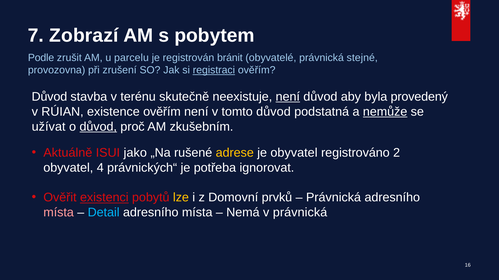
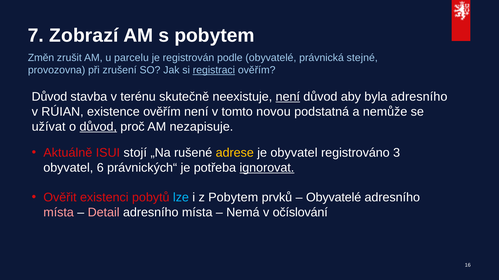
Podle: Podle -> Změn (41, 58)
bránit: bránit -> podle (230, 58)
byla provedený: provedený -> adresního (419, 97)
tomto důvod: důvod -> novou (273, 112)
nemůže underline: present -> none (385, 112)
zkušebním: zkušebním -> nezapisuje (201, 127)
jako: jako -> stojí (135, 153)
2: 2 -> 3 (397, 153)
4: 4 -> 6 (100, 168)
ignorovat underline: none -> present (267, 168)
existenci underline: present -> none (104, 198)
lze colour: yellow -> light blue (181, 198)
z Domovní: Domovní -> Pobytem (233, 198)
Právnická: Právnická -> Obyvatelé (334, 198)
Detail colour: light blue -> pink (104, 213)
v právnická: právnická -> očíslování (300, 213)
